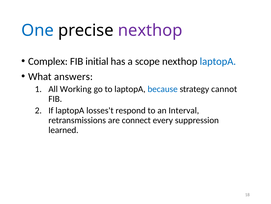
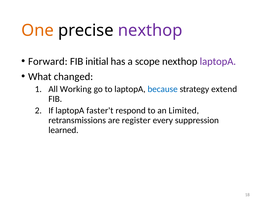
One colour: blue -> orange (38, 30)
Complex: Complex -> Forward (48, 61)
laptopA colour: blue -> purple (218, 61)
answers: answers -> changed (73, 76)
cannot: cannot -> extend (224, 89)
losses't: losses't -> faster't (100, 110)
Interval: Interval -> Limited (184, 110)
connect: connect -> register (136, 120)
